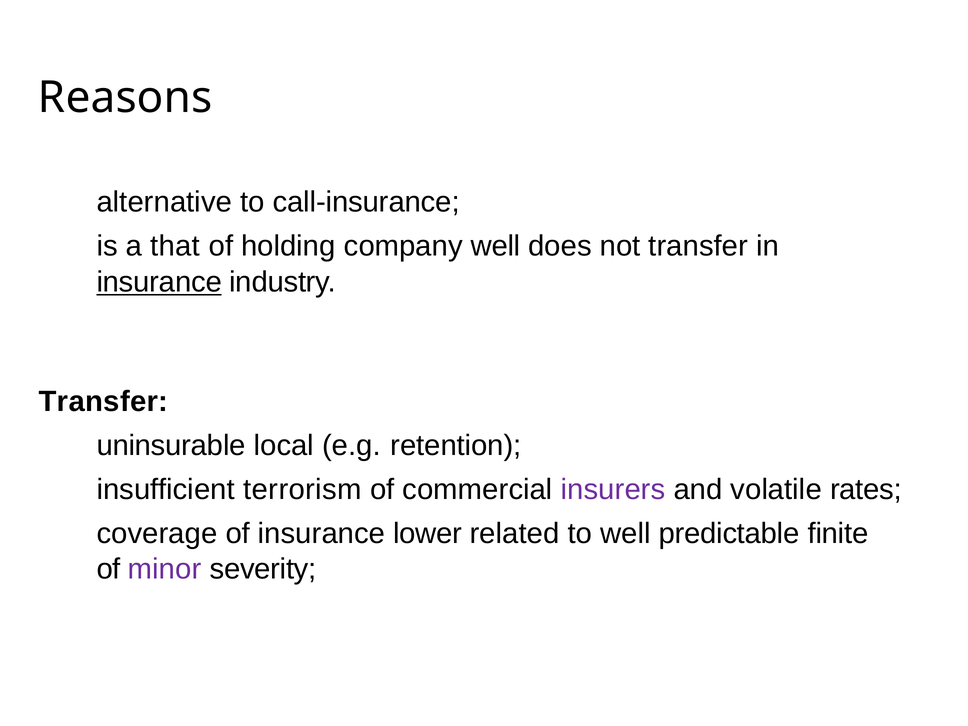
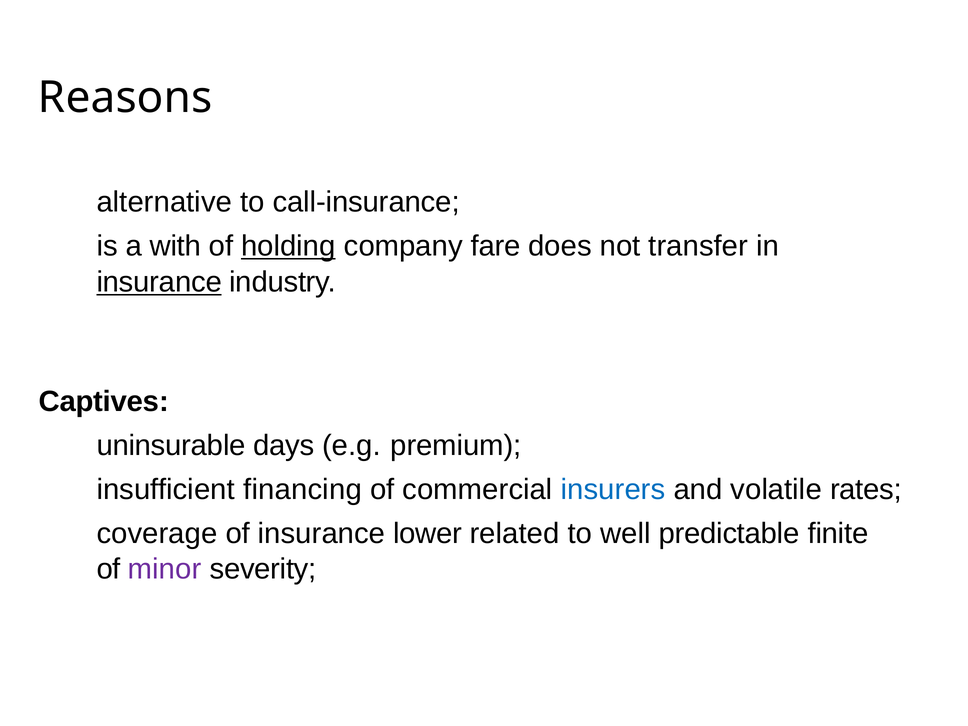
that: that -> with (175, 246)
holding underline: none -> present (288, 246)
company well: well -> fare (496, 246)
Transfer: Transfer -> Captives (104, 402)
local: local -> days (284, 446)
retention: retention -> premium (456, 446)
terrorism: terrorism -> financing (303, 490)
insurers colour: purple -> blue (613, 490)
